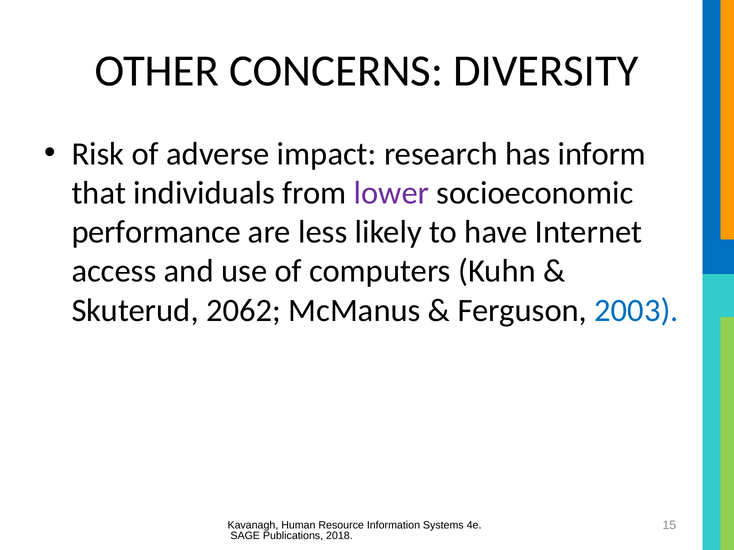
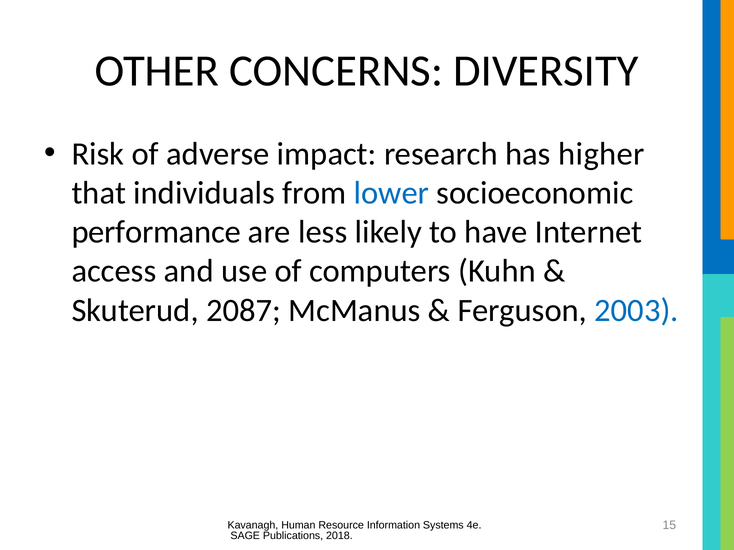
inform: inform -> higher (602, 154)
lower colour: purple -> blue (391, 193)
2062: 2062 -> 2087 (243, 311)
